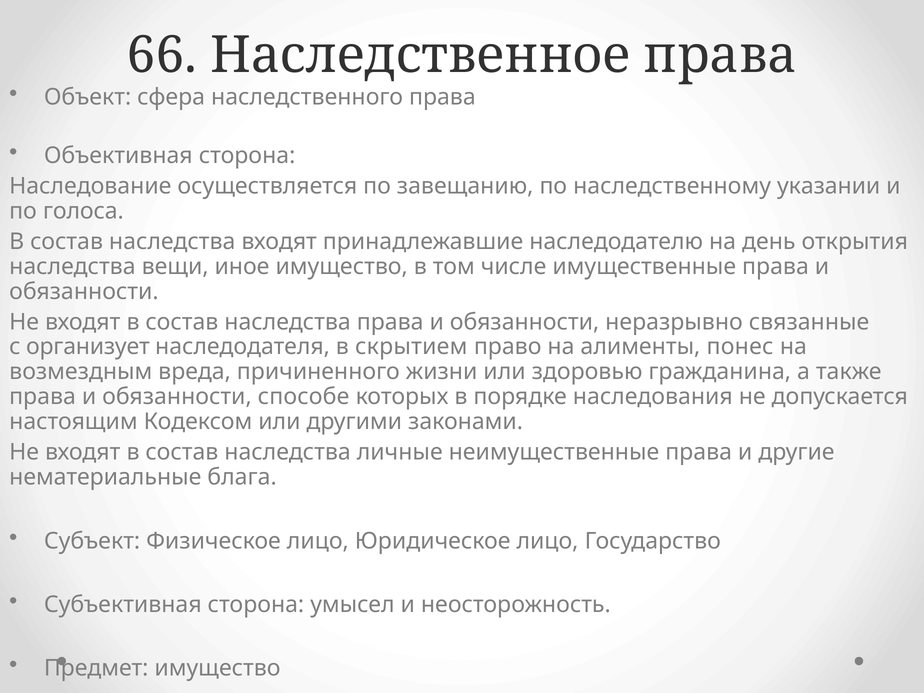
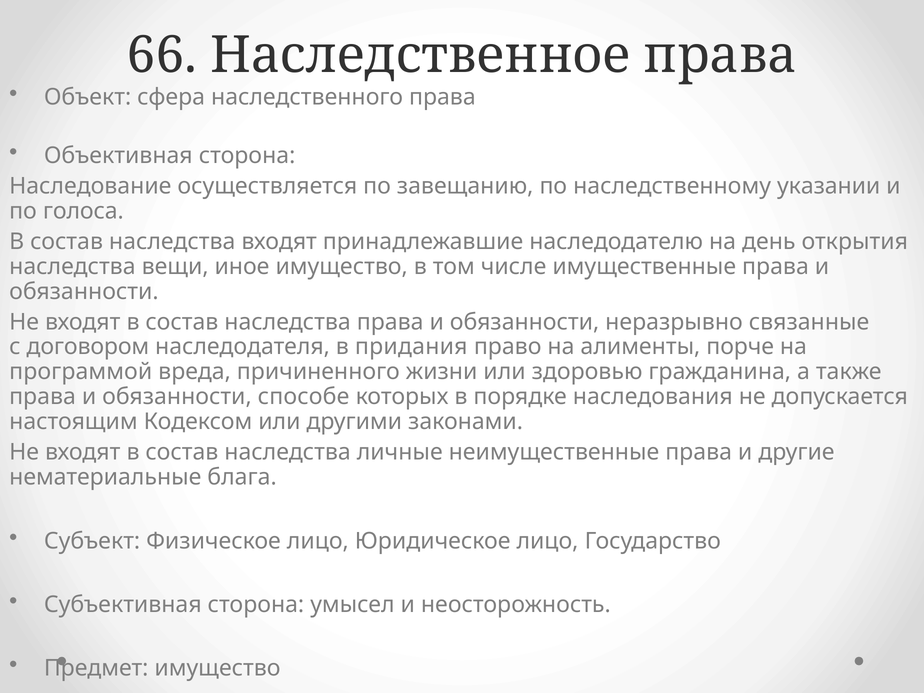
организует: организует -> договором (88, 347)
скрытием: скрытием -> придания (411, 347)
понес: понес -> порче (740, 347)
возмездным: возмездным -> программой (81, 372)
